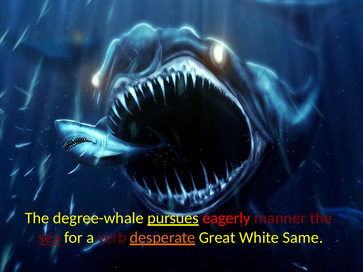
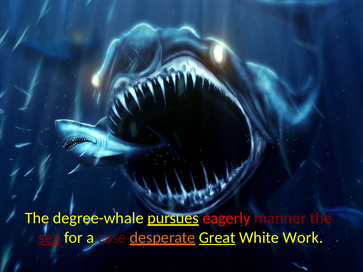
verb: verb -> case (112, 238)
Great underline: none -> present (217, 238)
Same: Same -> Work (303, 238)
